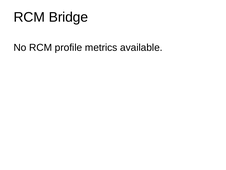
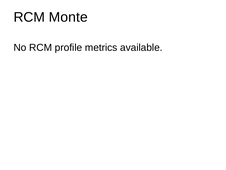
Bridge: Bridge -> Monte (68, 17)
